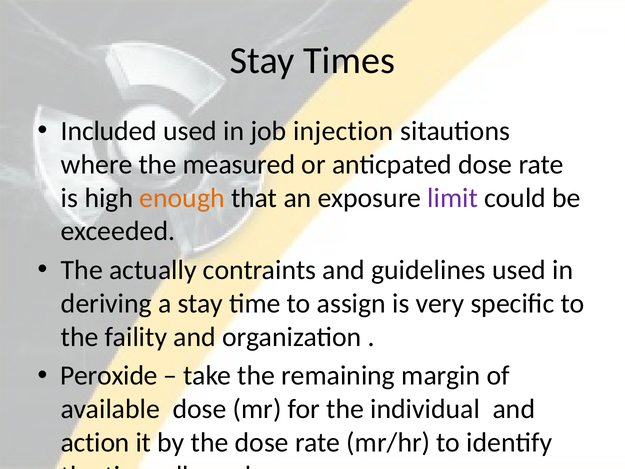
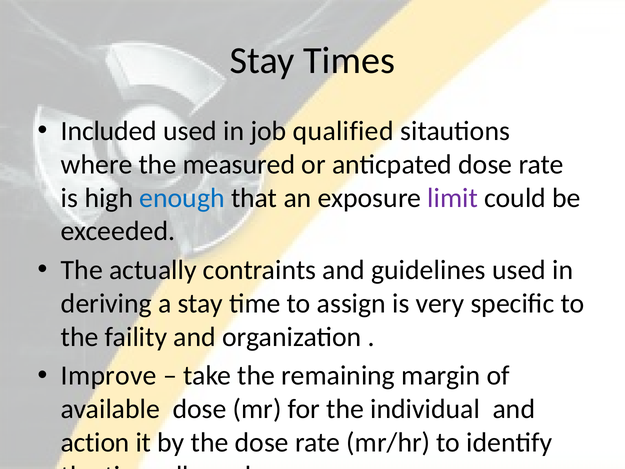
injection: injection -> qualified (343, 131)
enough colour: orange -> blue (182, 198)
Peroxide: Peroxide -> Improve (109, 376)
